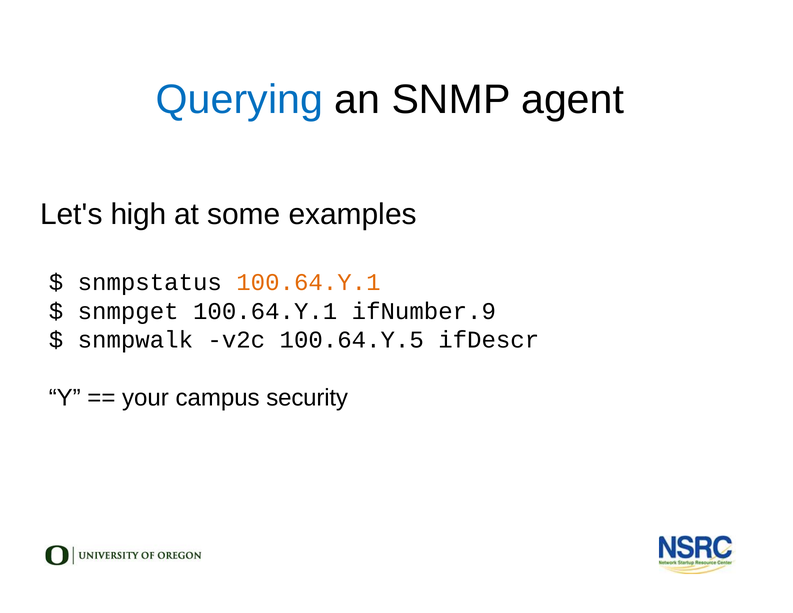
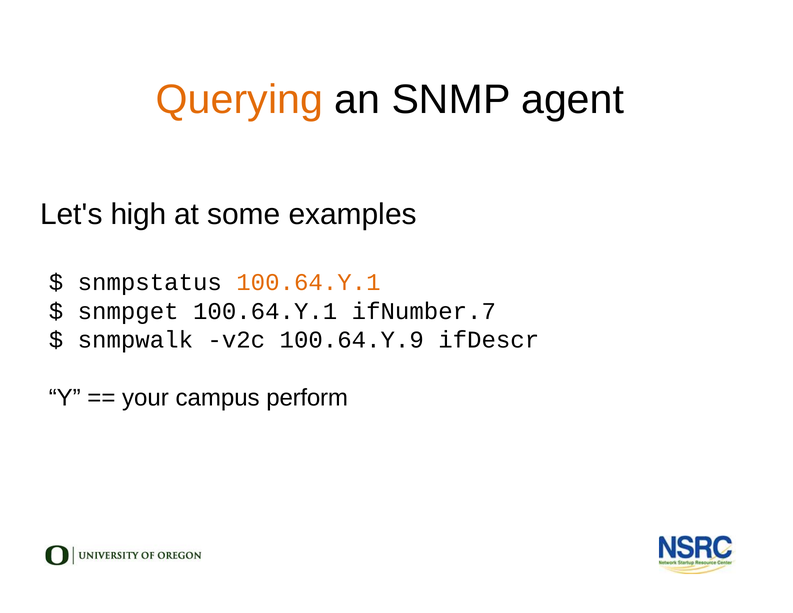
Querying colour: blue -> orange (239, 100)
ifNumber.9: ifNumber.9 -> ifNumber.7 (424, 311)
100.64.Y.5: 100.64.Y.5 -> 100.64.Y.9 (352, 340)
security: security -> perform (307, 398)
